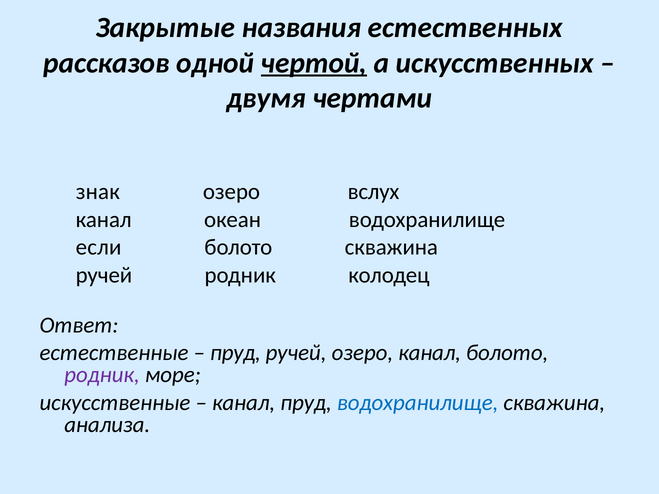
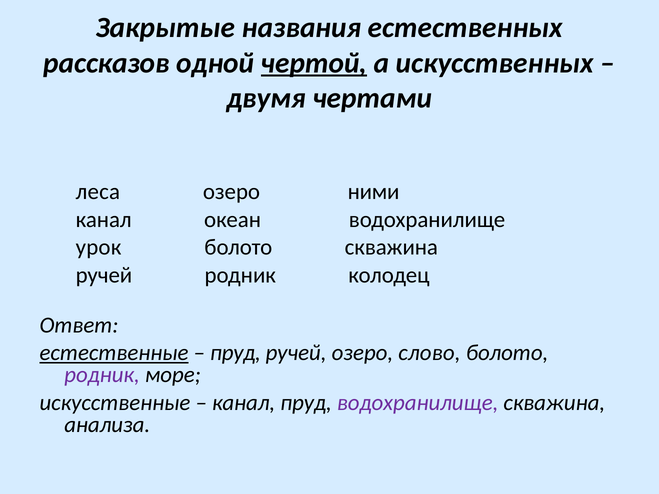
знак: знак -> леса (98, 192)
вслух: вслух -> ними (374, 192)
если: если -> урок (99, 247)
естественные underline: none -> present (114, 353)
озеро канал: канал -> слово (429, 353)
водохранилище colour: blue -> purple (418, 403)
